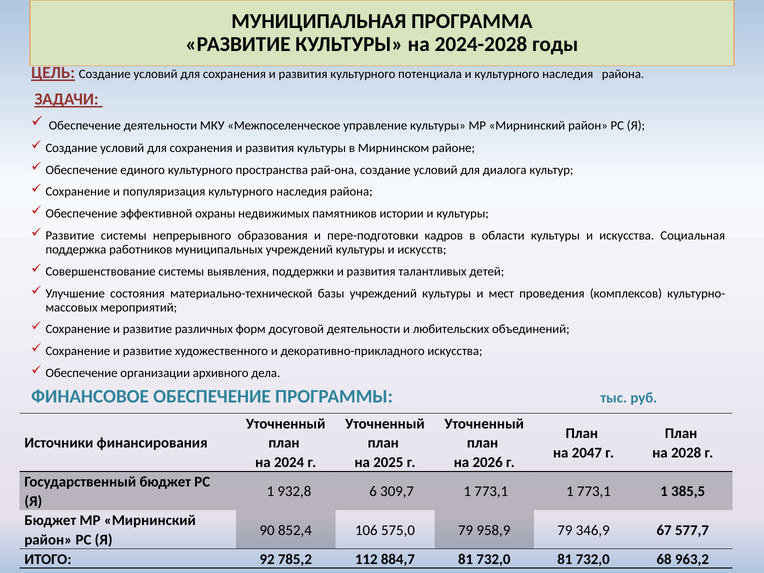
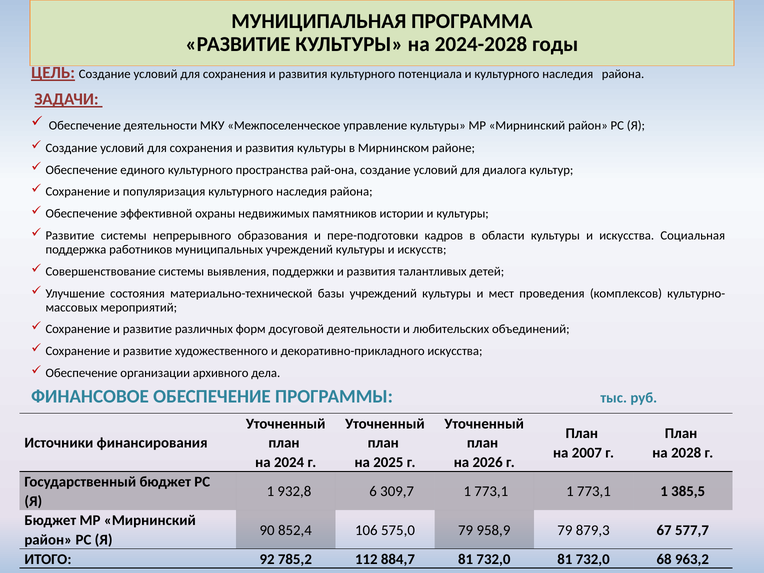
2047: 2047 -> 2007 (587, 453)
346,9: 346,9 -> 879,3 (593, 530)
